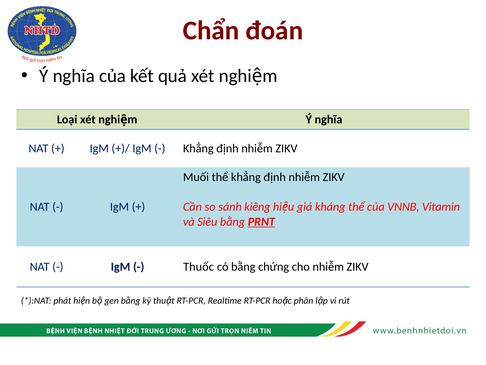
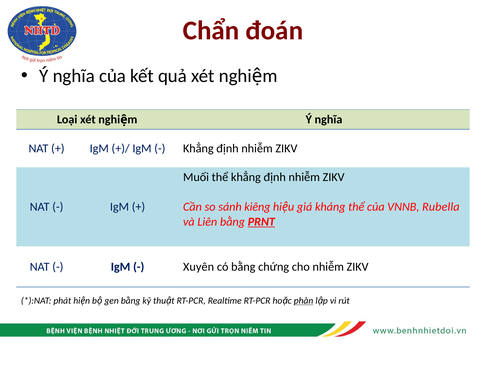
Vitamin: Vitamin -> Rubella (441, 207)
Siêu: Siêu -> Liên (207, 221)
Thuốc: Thuốc -> Xuyên (199, 266)
phân underline: none -> present (304, 300)
